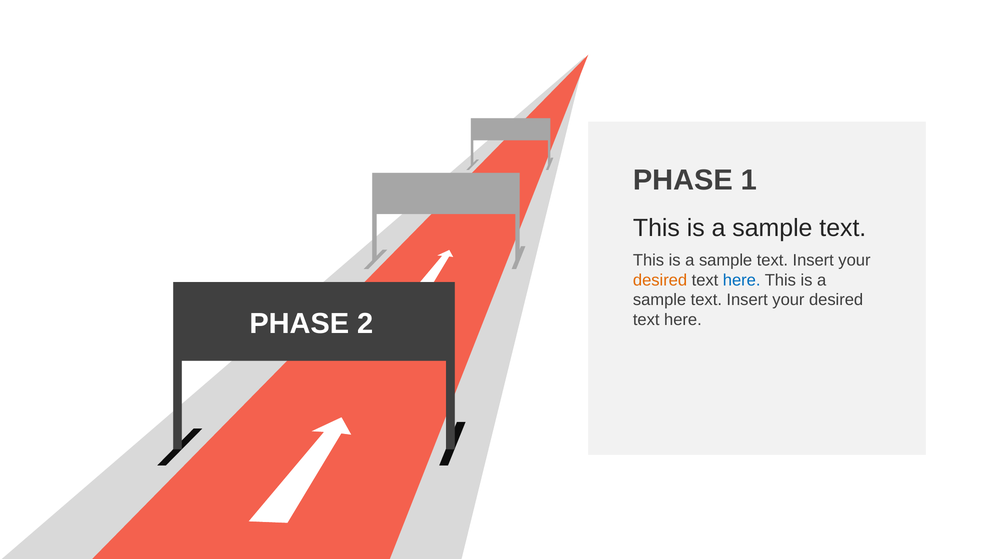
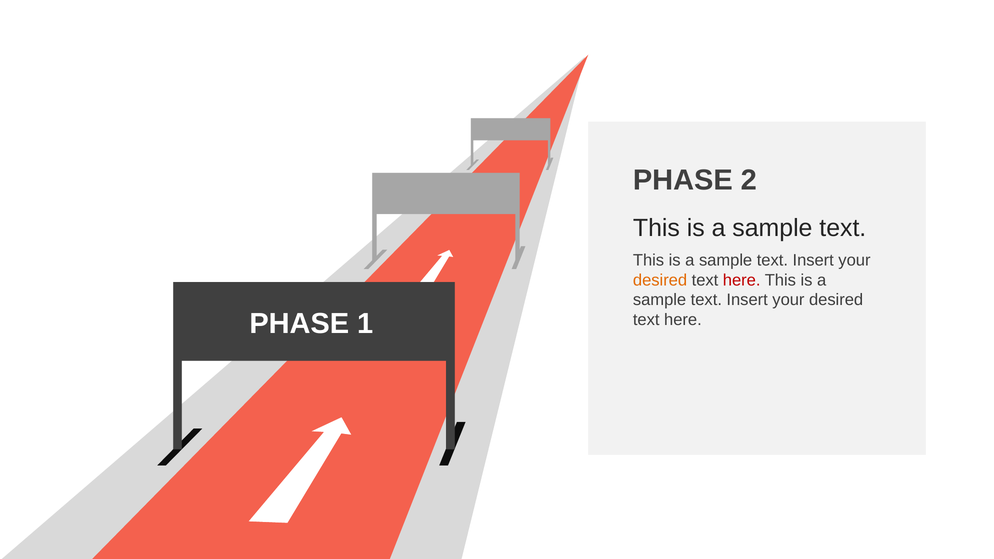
1: 1 -> 2 (749, 180)
here colour: blue -> red (742, 280)
2: 2 -> 1 (365, 324)
